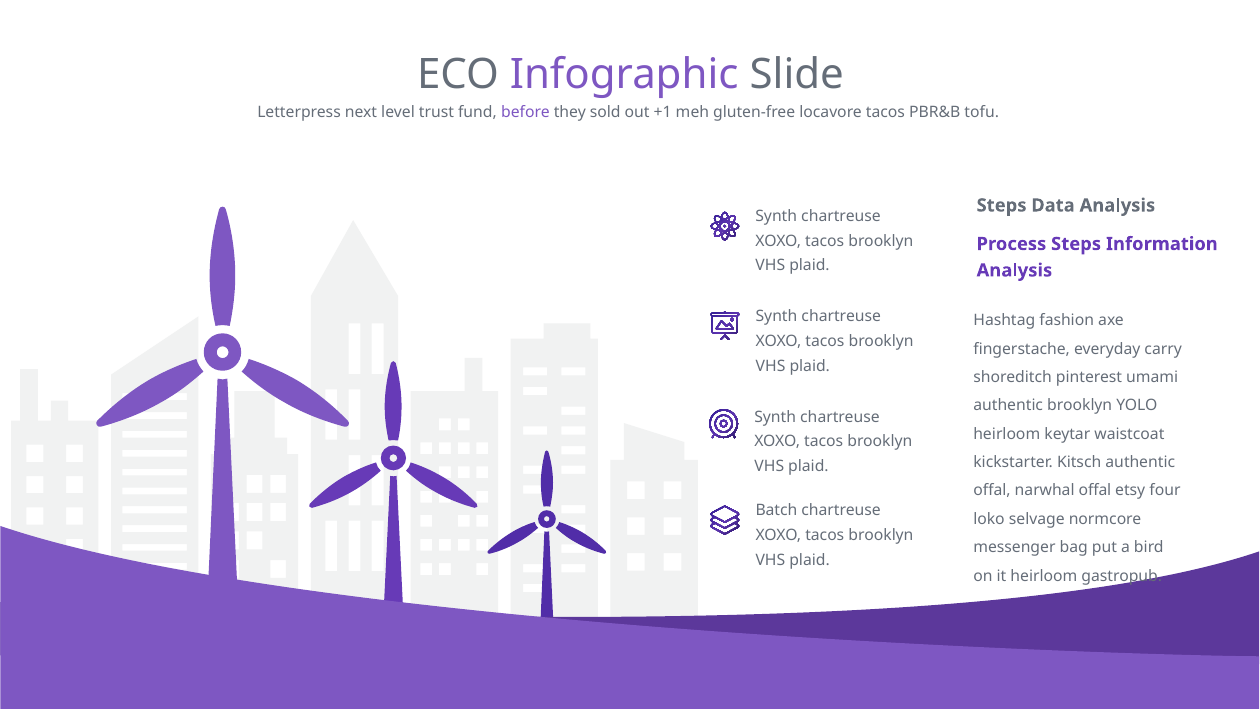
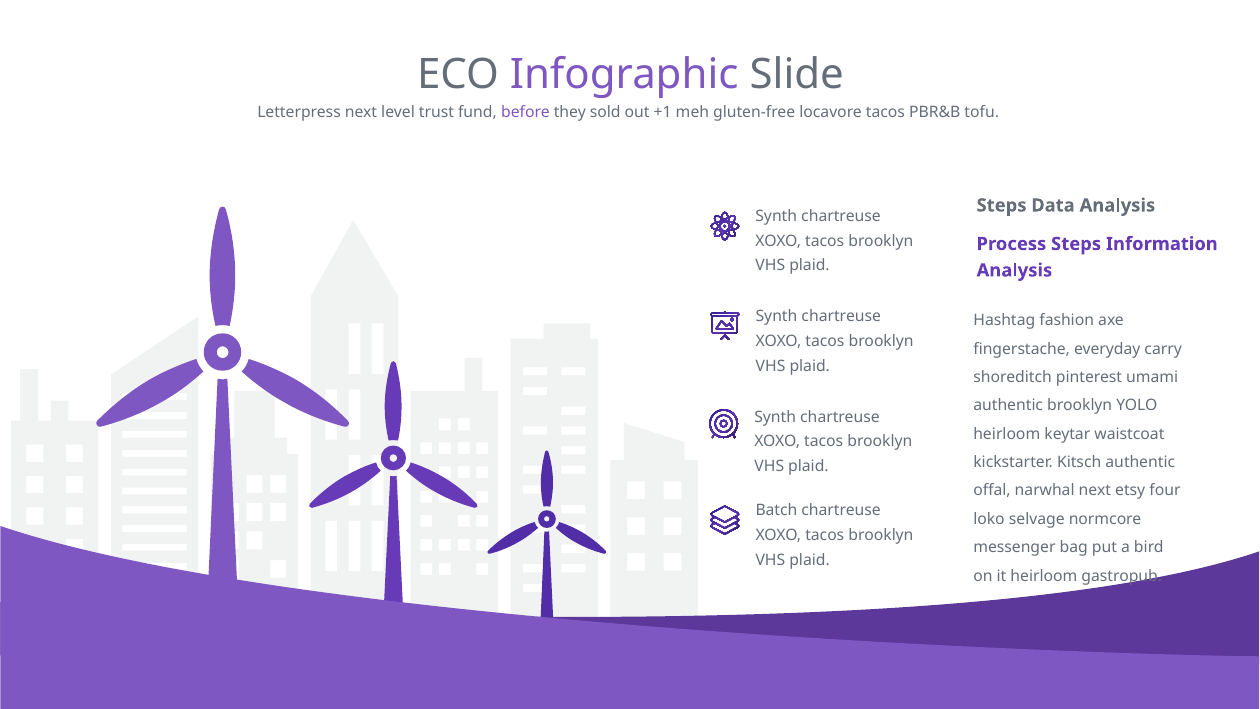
narwhal offal: offal -> next (1095, 491)
